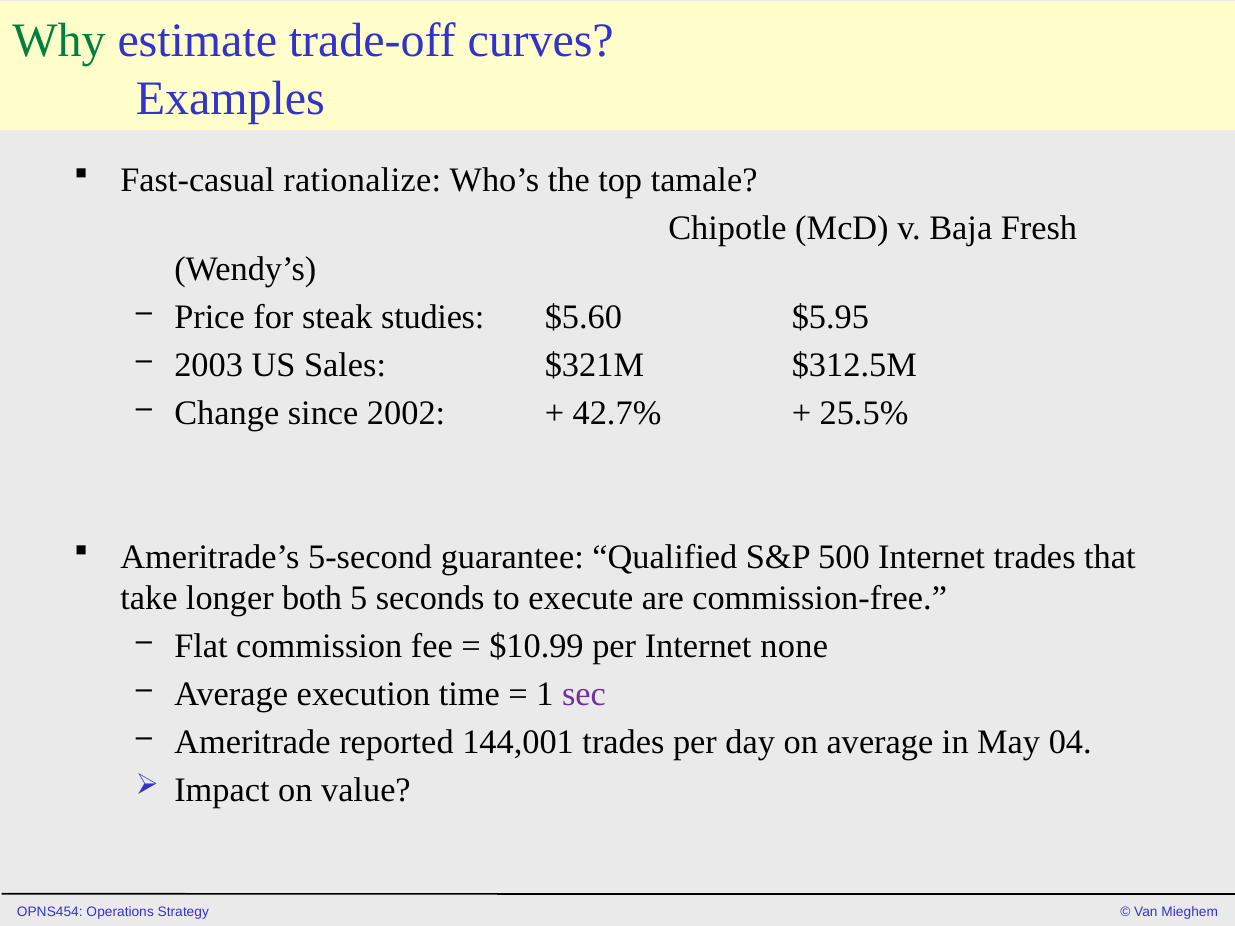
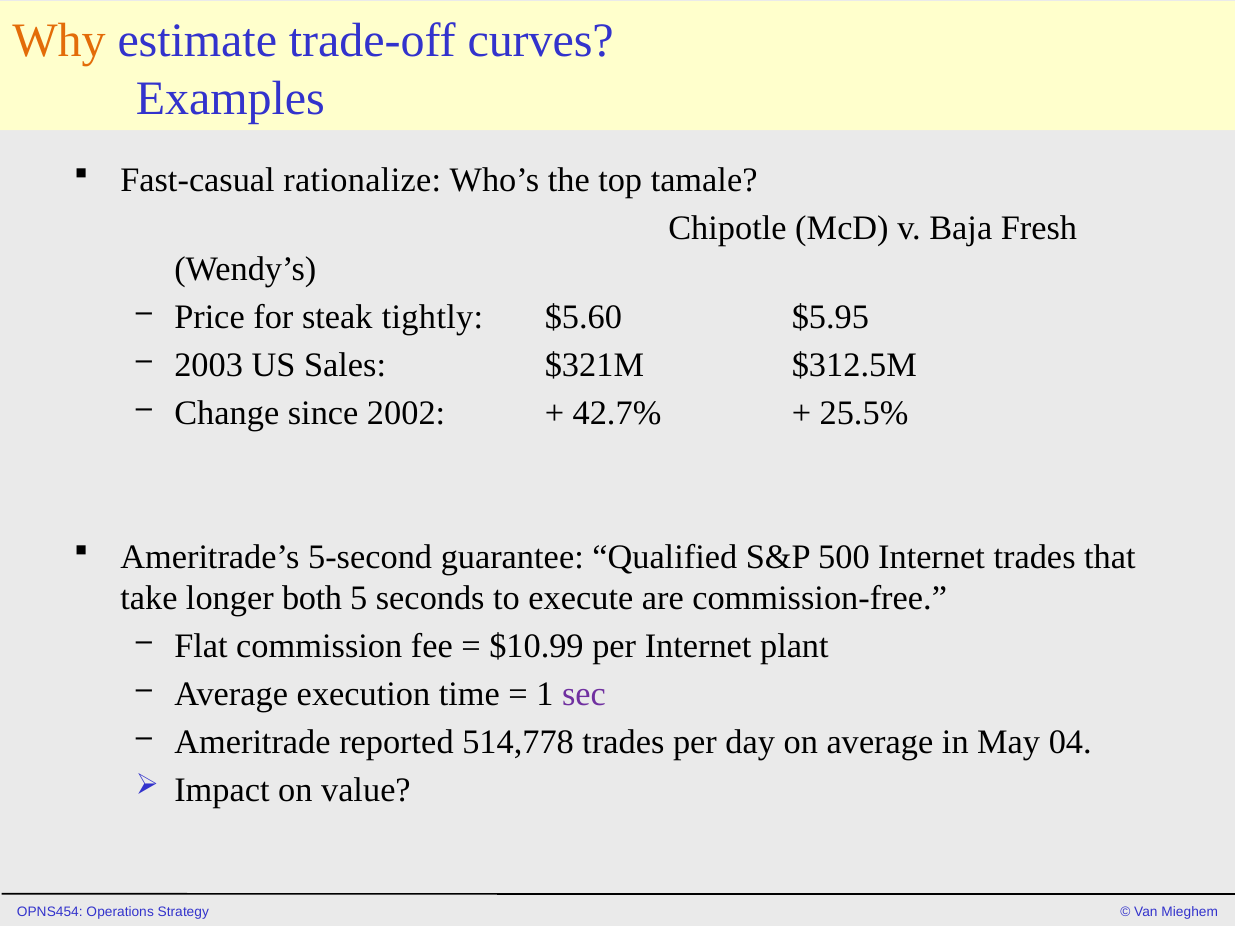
Why colour: green -> orange (59, 41)
studies: studies -> tightly (433, 317)
none: none -> plant (794, 646)
144,001: 144,001 -> 514,778 (518, 743)
